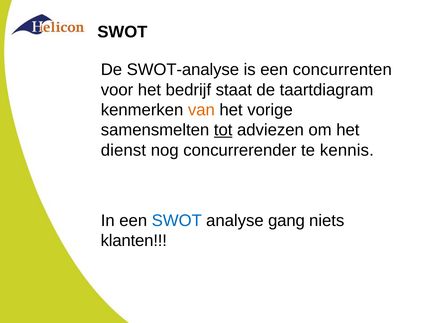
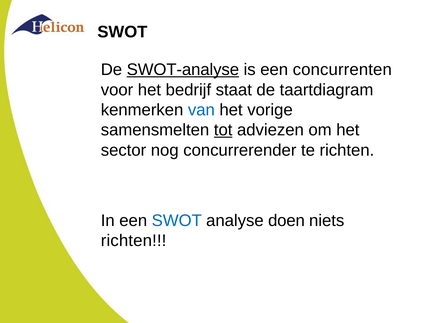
SWOT-analyse underline: none -> present (183, 70)
van colour: orange -> blue (201, 110)
dienst: dienst -> sector (123, 150)
te kennis: kennis -> richten (347, 150)
gang: gang -> doen (286, 220)
klanten: klanten -> richten (134, 240)
